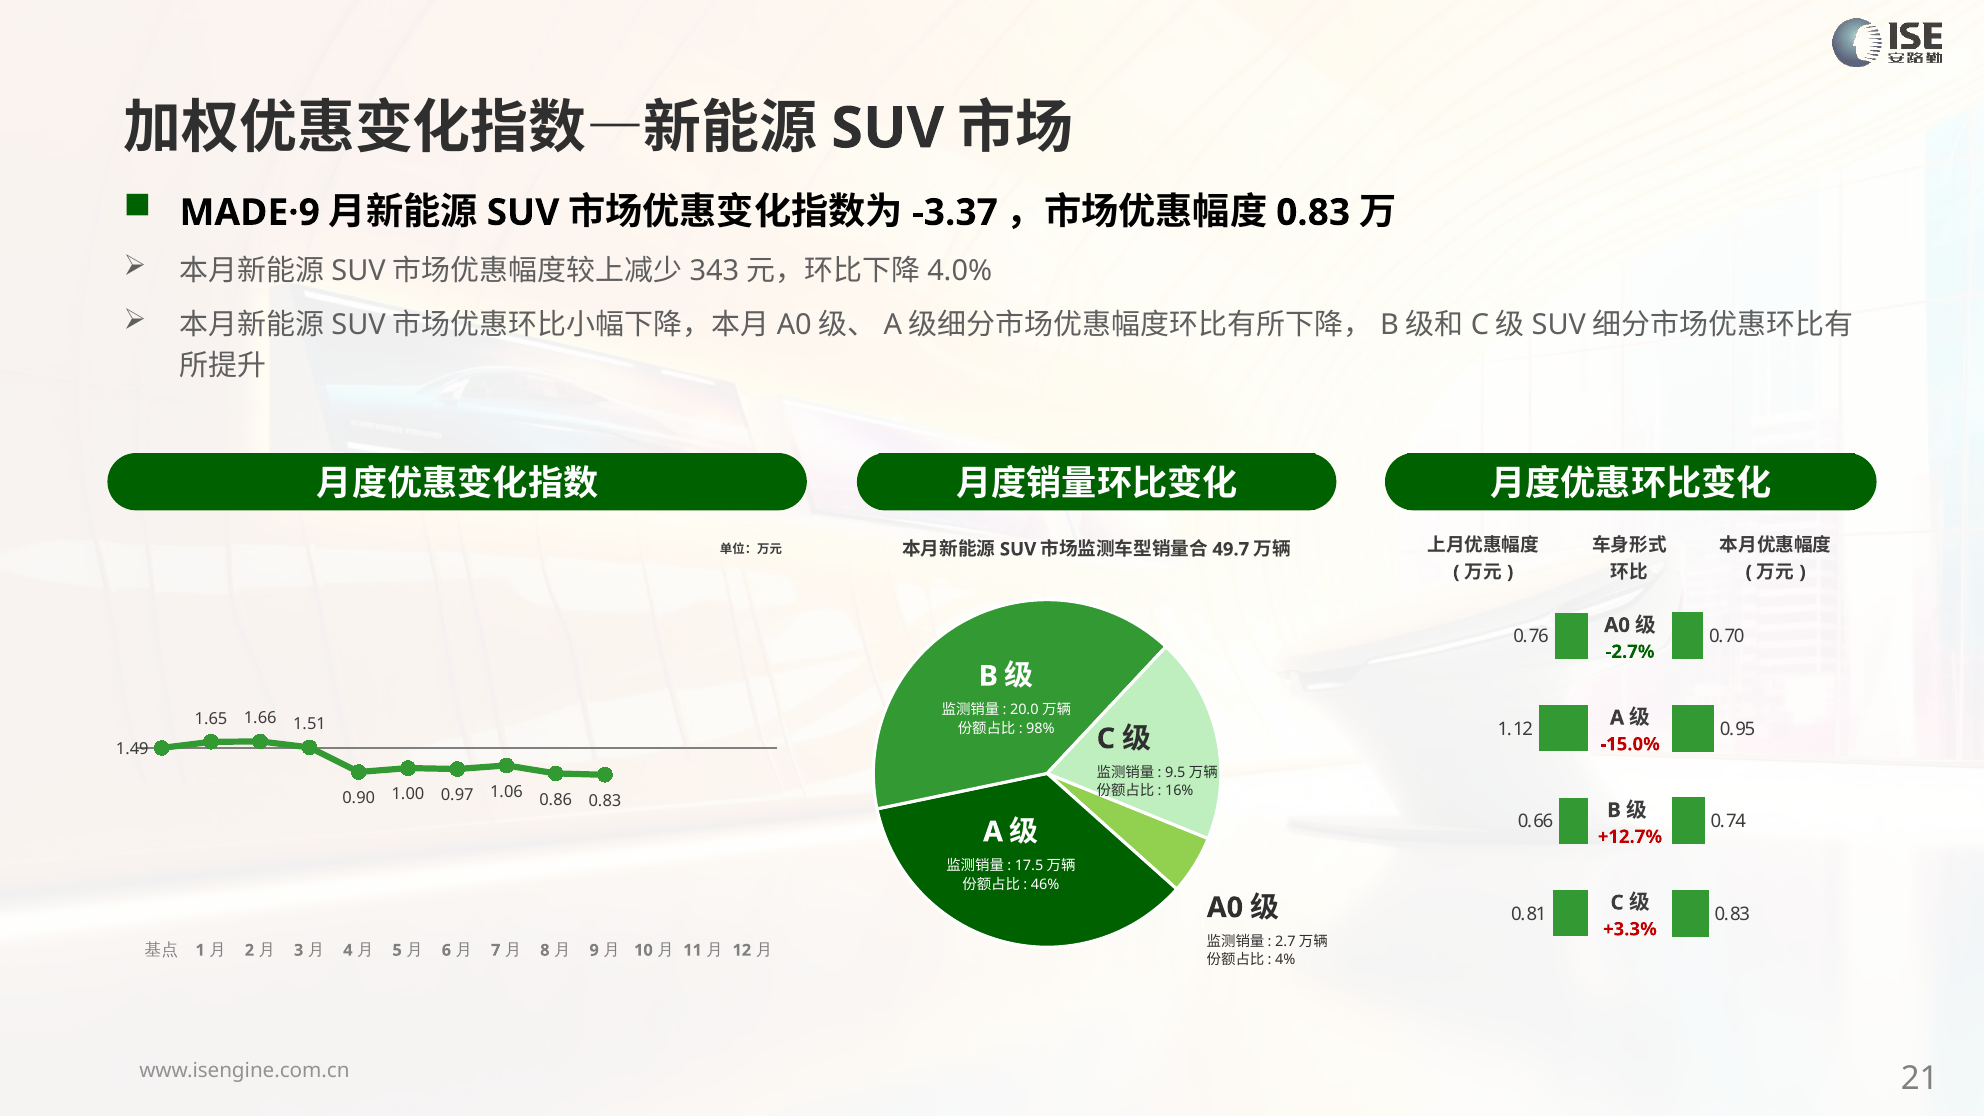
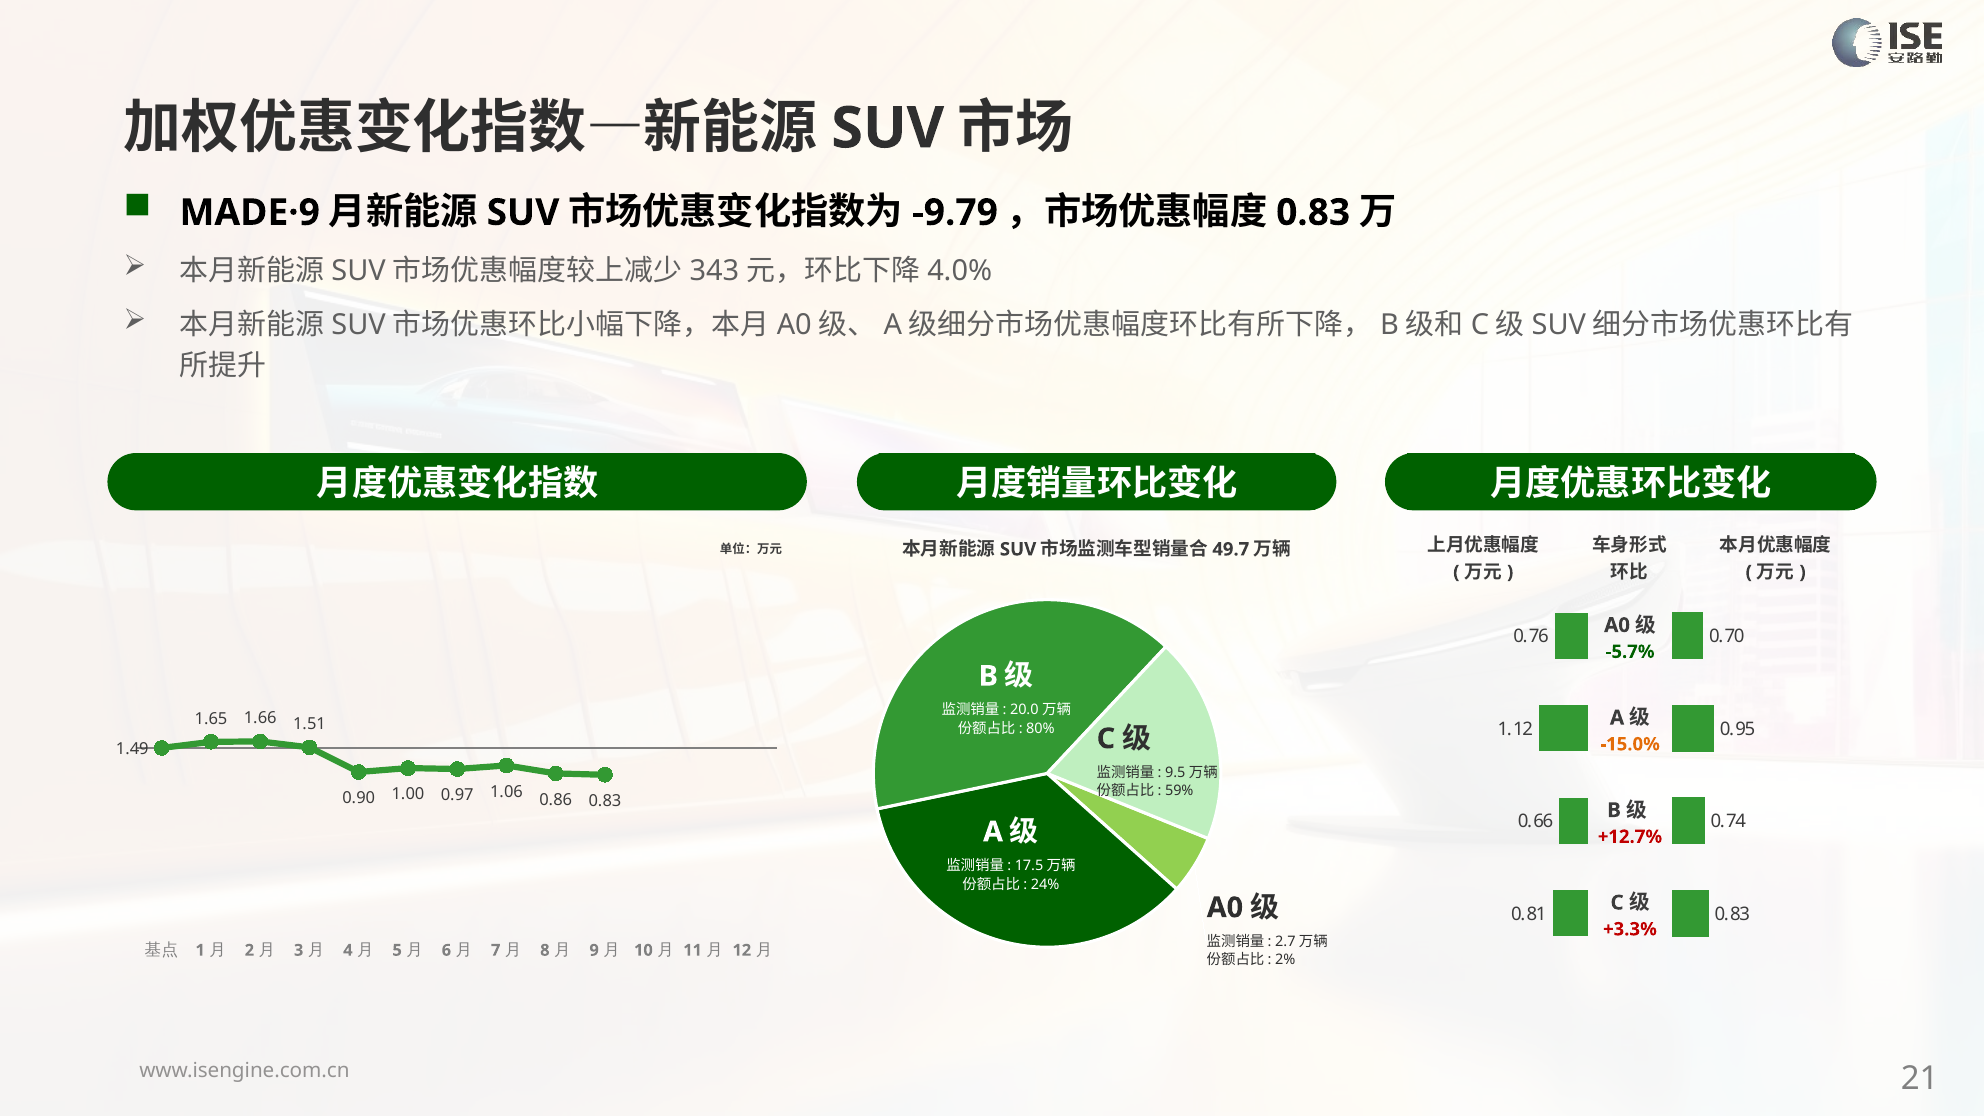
-3.37: -3.37 -> -9.79 (955, 213)
-2.7%: -2.7% -> -5.7% (1630, 652)
98%: 98% -> 80% (1040, 728)
-15.0% colour: red -> orange (1630, 744)
16%: 16% -> 59% (1179, 791)
46%: 46% -> 24% (1045, 884)
4%: 4% -> 2% (1285, 960)
